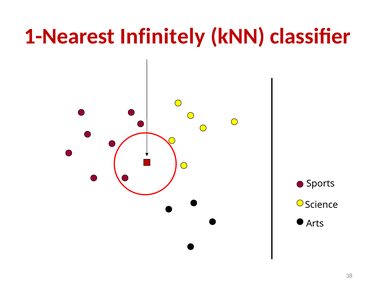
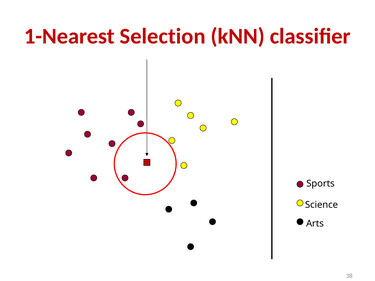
Infinitely: Infinitely -> Selection (163, 36)
